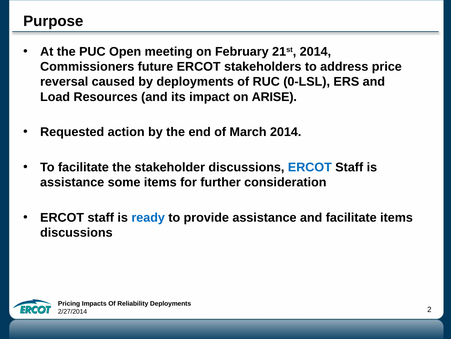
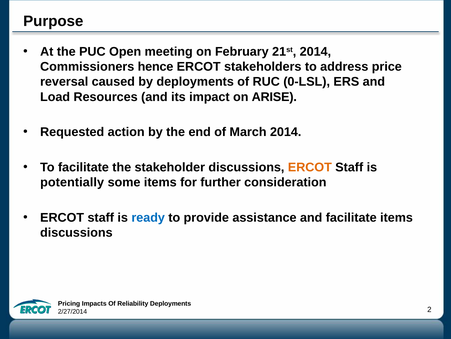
future: future -> hence (156, 67)
ERCOT colour: blue -> orange (310, 167)
assistance: assistance -> potentially (72, 182)
